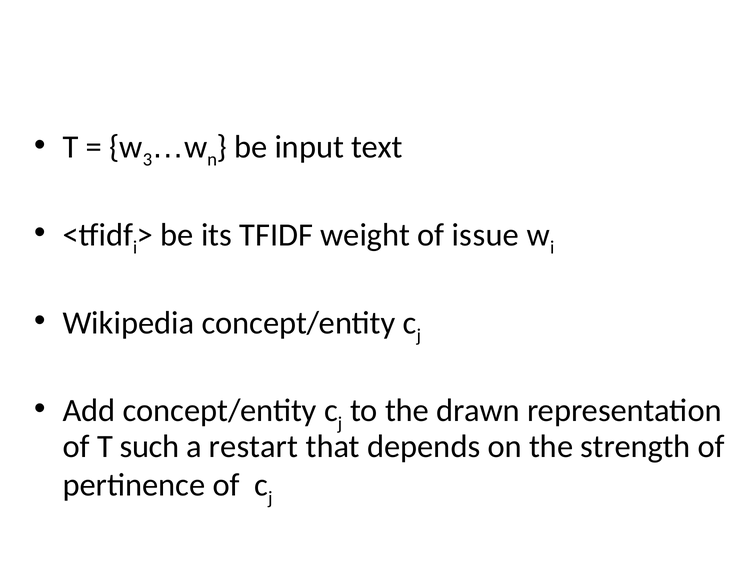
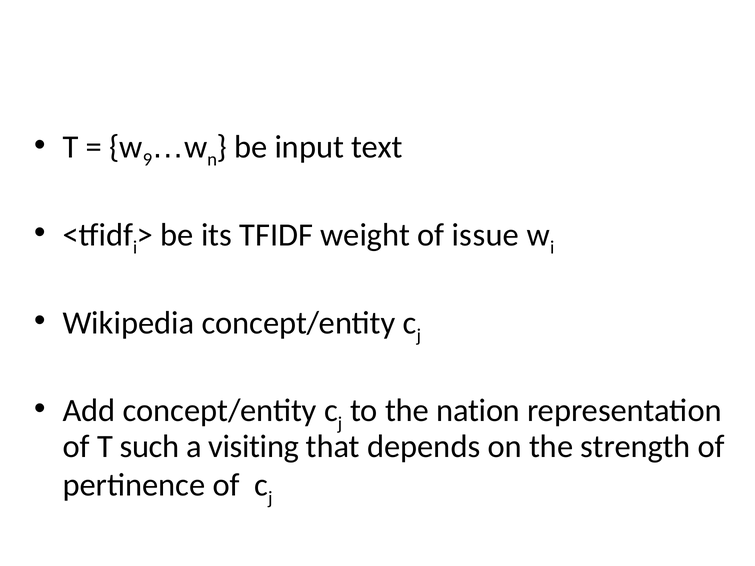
3: 3 -> 9 (147, 160)
drawn: drawn -> nation (478, 411)
restart: restart -> visiting (254, 447)
